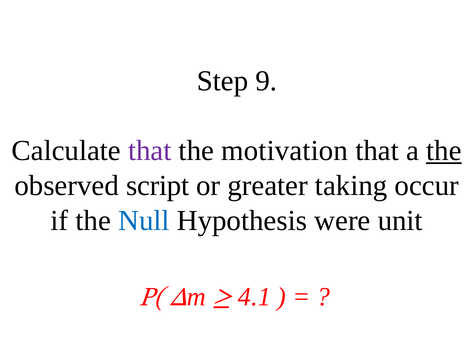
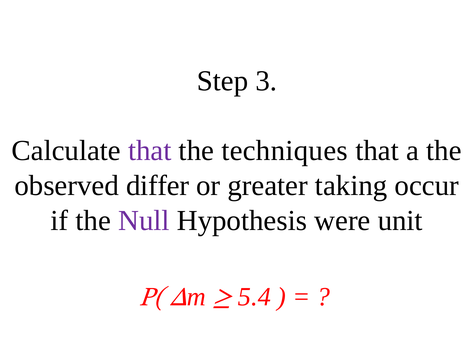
9: 9 -> 3 (266, 81)
motivation: motivation -> techniques (285, 151)
the underline: present -> none (444, 151)
script: script -> differ (158, 185)
Null colour: blue -> purple (144, 220)
4.1: 4.1 -> 5.4 (254, 296)
